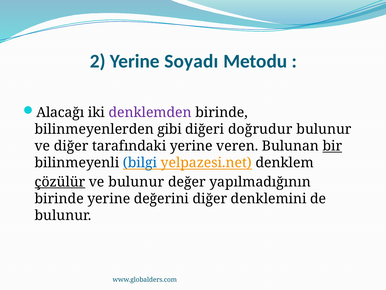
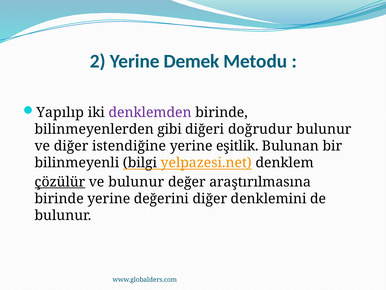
Soyadı: Soyadı -> Demek (192, 61)
Alacağı: Alacağı -> Yapılıp (60, 112)
tarafındaki: tarafındaki -> istendiğine (129, 146)
veren: veren -> eşitlik (237, 146)
bir underline: present -> none (332, 146)
bilgi colour: blue -> black (140, 163)
yapılmadığının: yapılmadığının -> araştırılmasına (260, 182)
